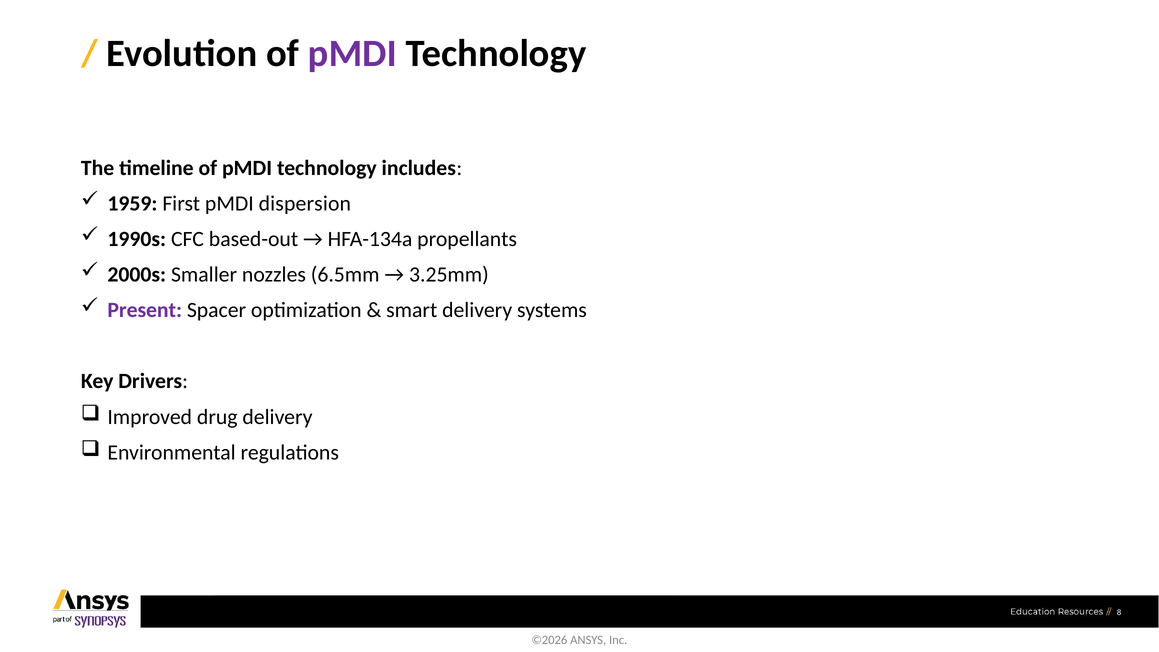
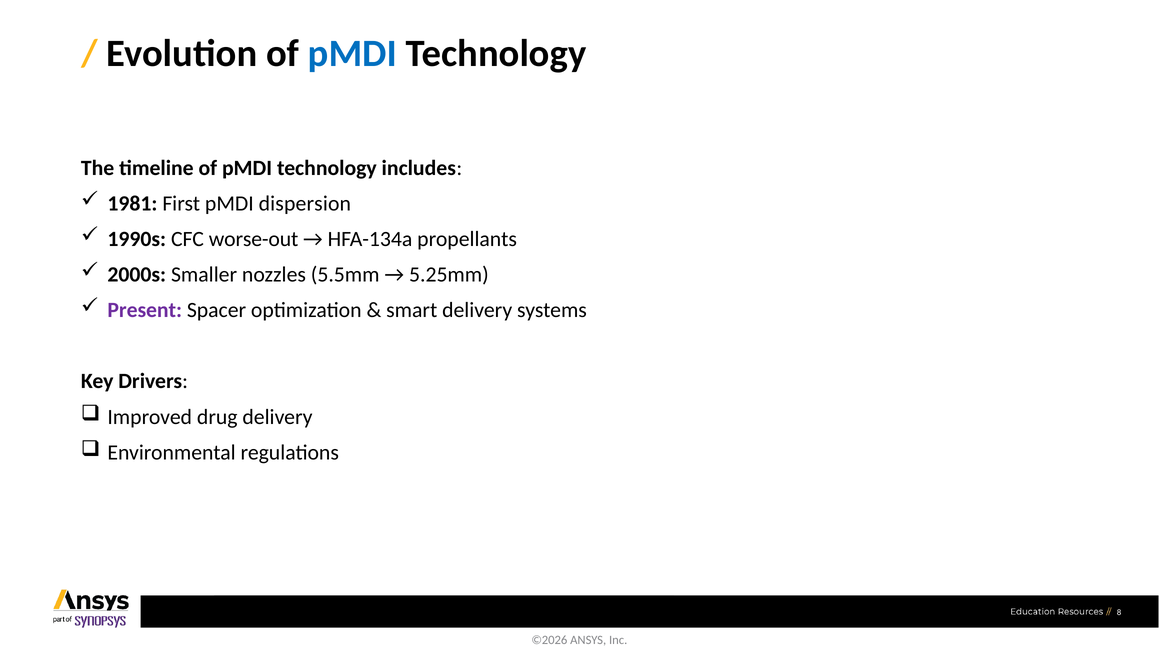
pMDI colour: purple -> blue (352, 54)
1959: 1959 -> 1981 (132, 204)
based-out: based-out -> worse-out (254, 239)
6.5mm: 6.5mm -> 5.5mm (345, 275)
3.25mm: 3.25mm -> 5.25mm (449, 275)
